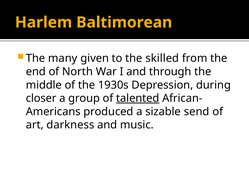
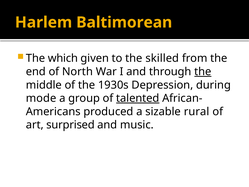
many: many -> which (63, 58)
the underline: none -> present (203, 72)
closer: closer -> mode (41, 98)
send: send -> rural (197, 111)
darkness: darkness -> surprised (71, 125)
